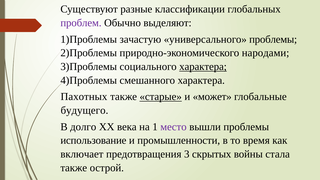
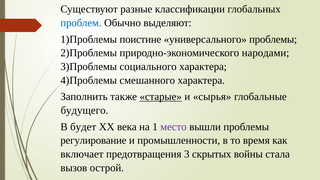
проблем colour: purple -> blue (81, 23)
зачастую: зачастую -> поистине (140, 39)
характера underline: present -> none (203, 67)
Пахотных: Пахотных -> Заполнить (84, 97)
может: может -> сырья (212, 97)
долго: долго -> будет (83, 127)
использование: использование -> регулирование (93, 140)
также: также -> вызов (74, 168)
